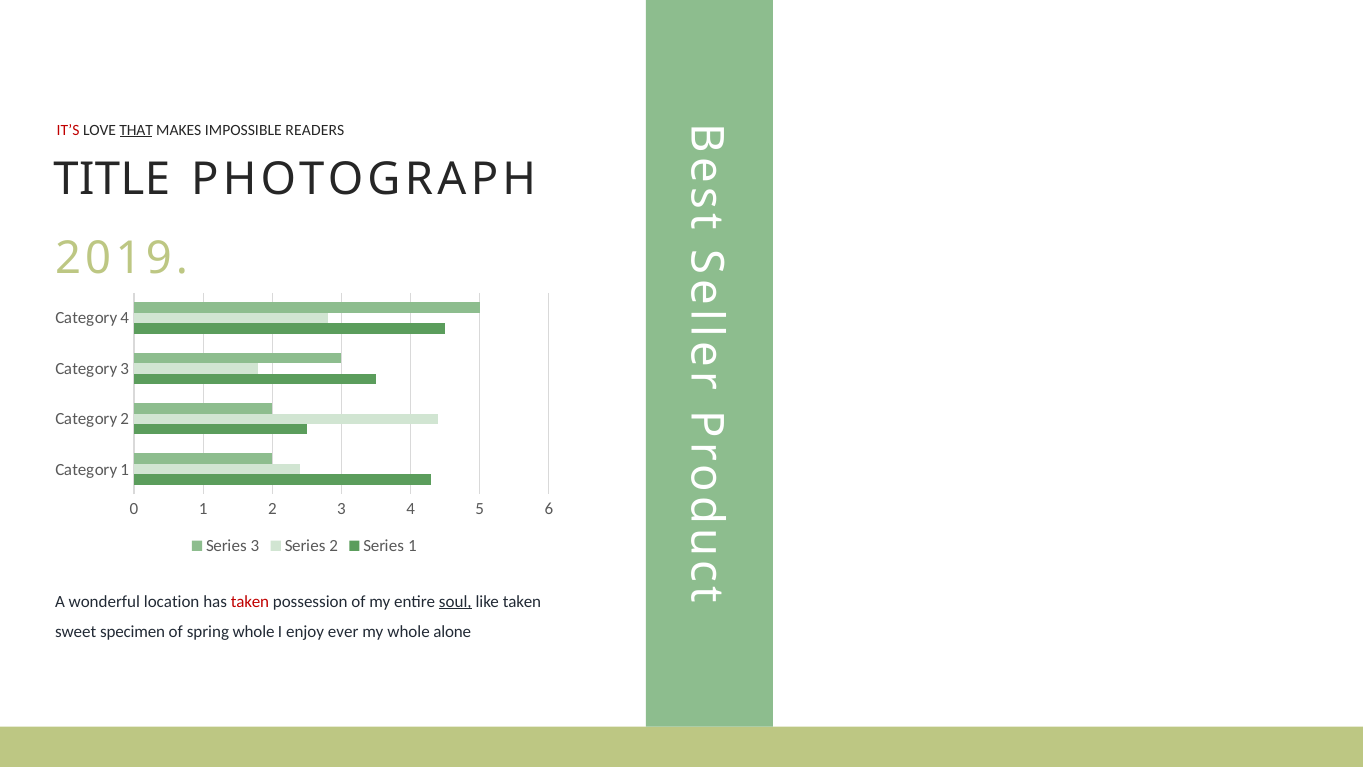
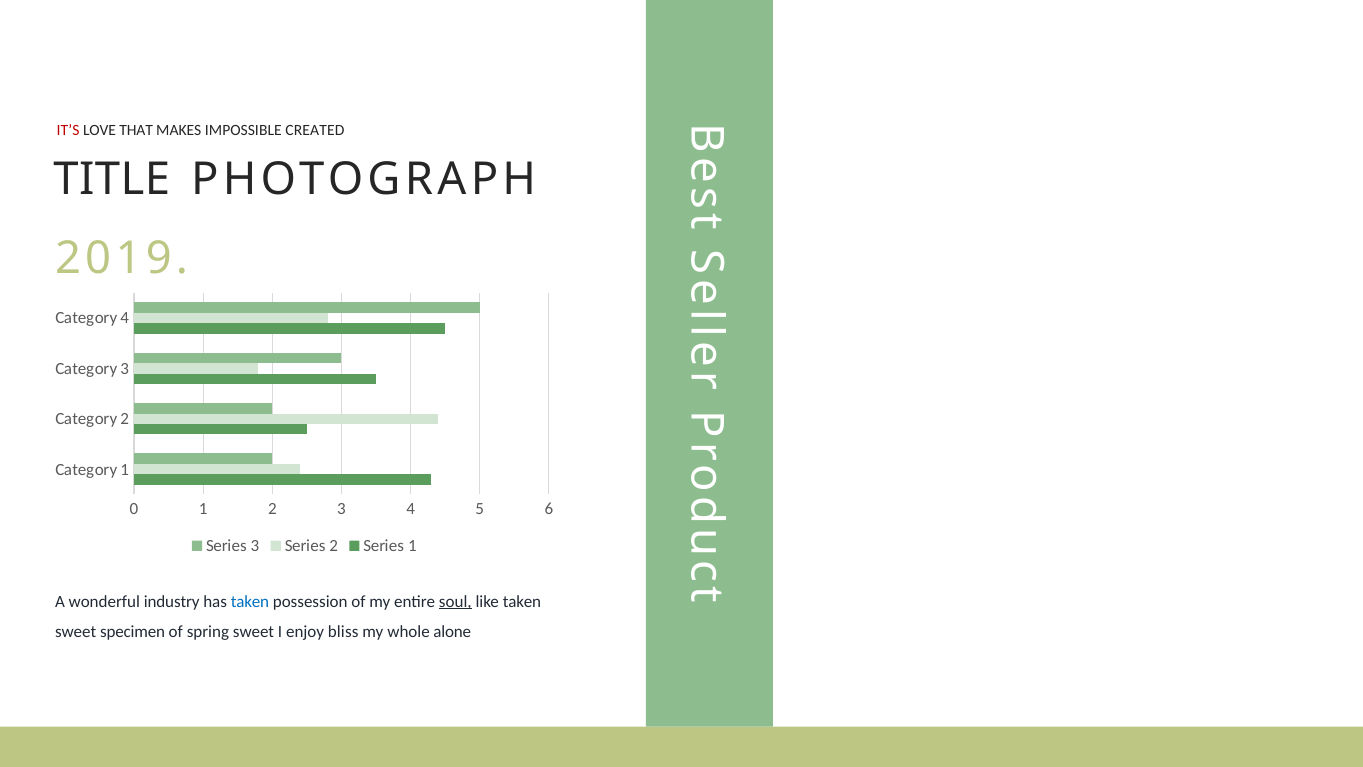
THAT underline: present -> none (136, 130)
READERS: READERS -> CREATED (315, 130)
location: location -> industry (172, 601)
taken colour: red -> blue (250, 601)
spring whole: whole -> sweet (254, 632)
ever: ever -> bliss (343, 632)
